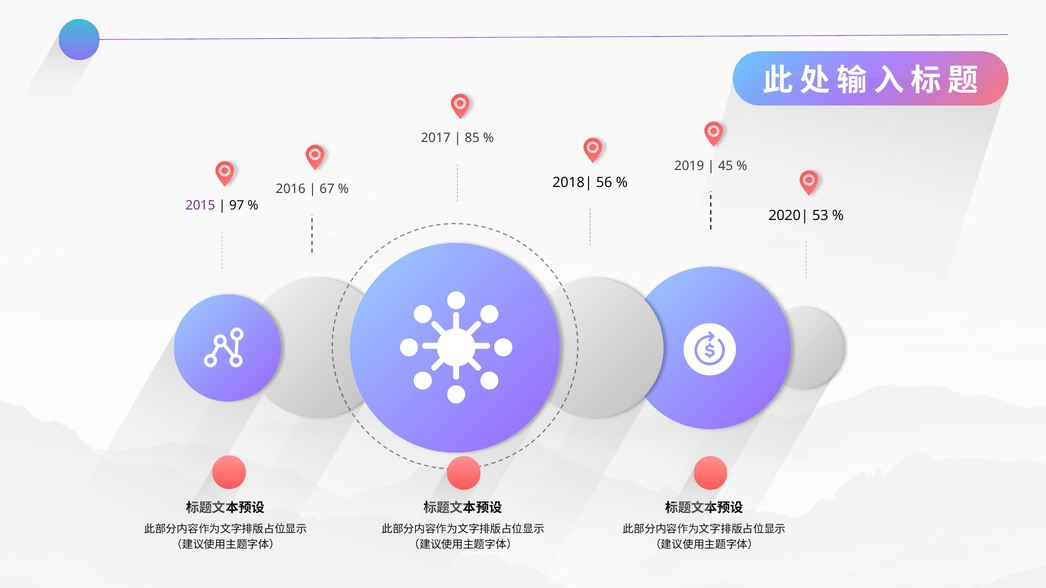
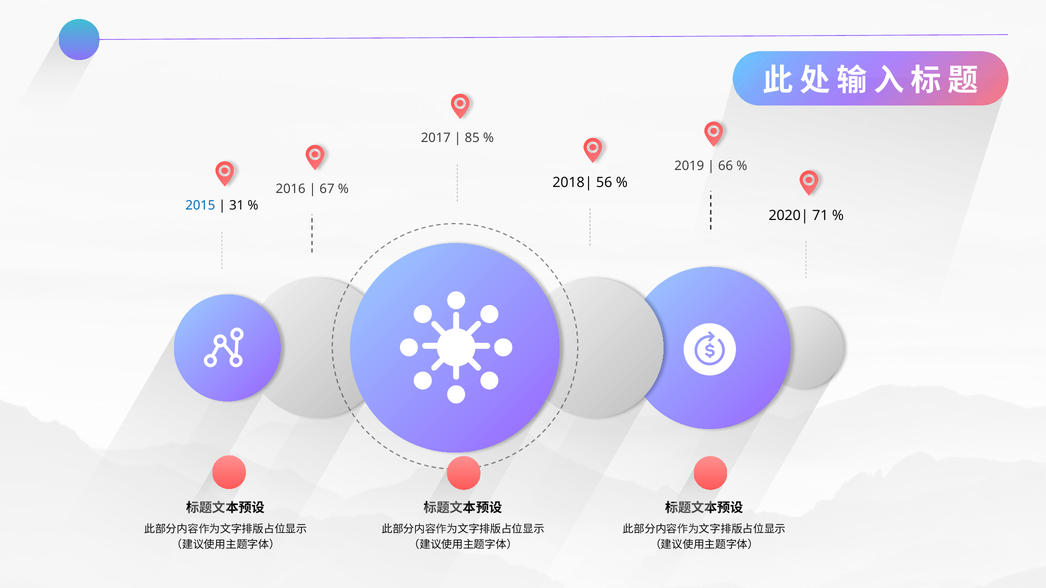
45: 45 -> 66 (726, 166)
2015 colour: purple -> blue (200, 206)
97: 97 -> 31 (237, 206)
53: 53 -> 71 (820, 216)
